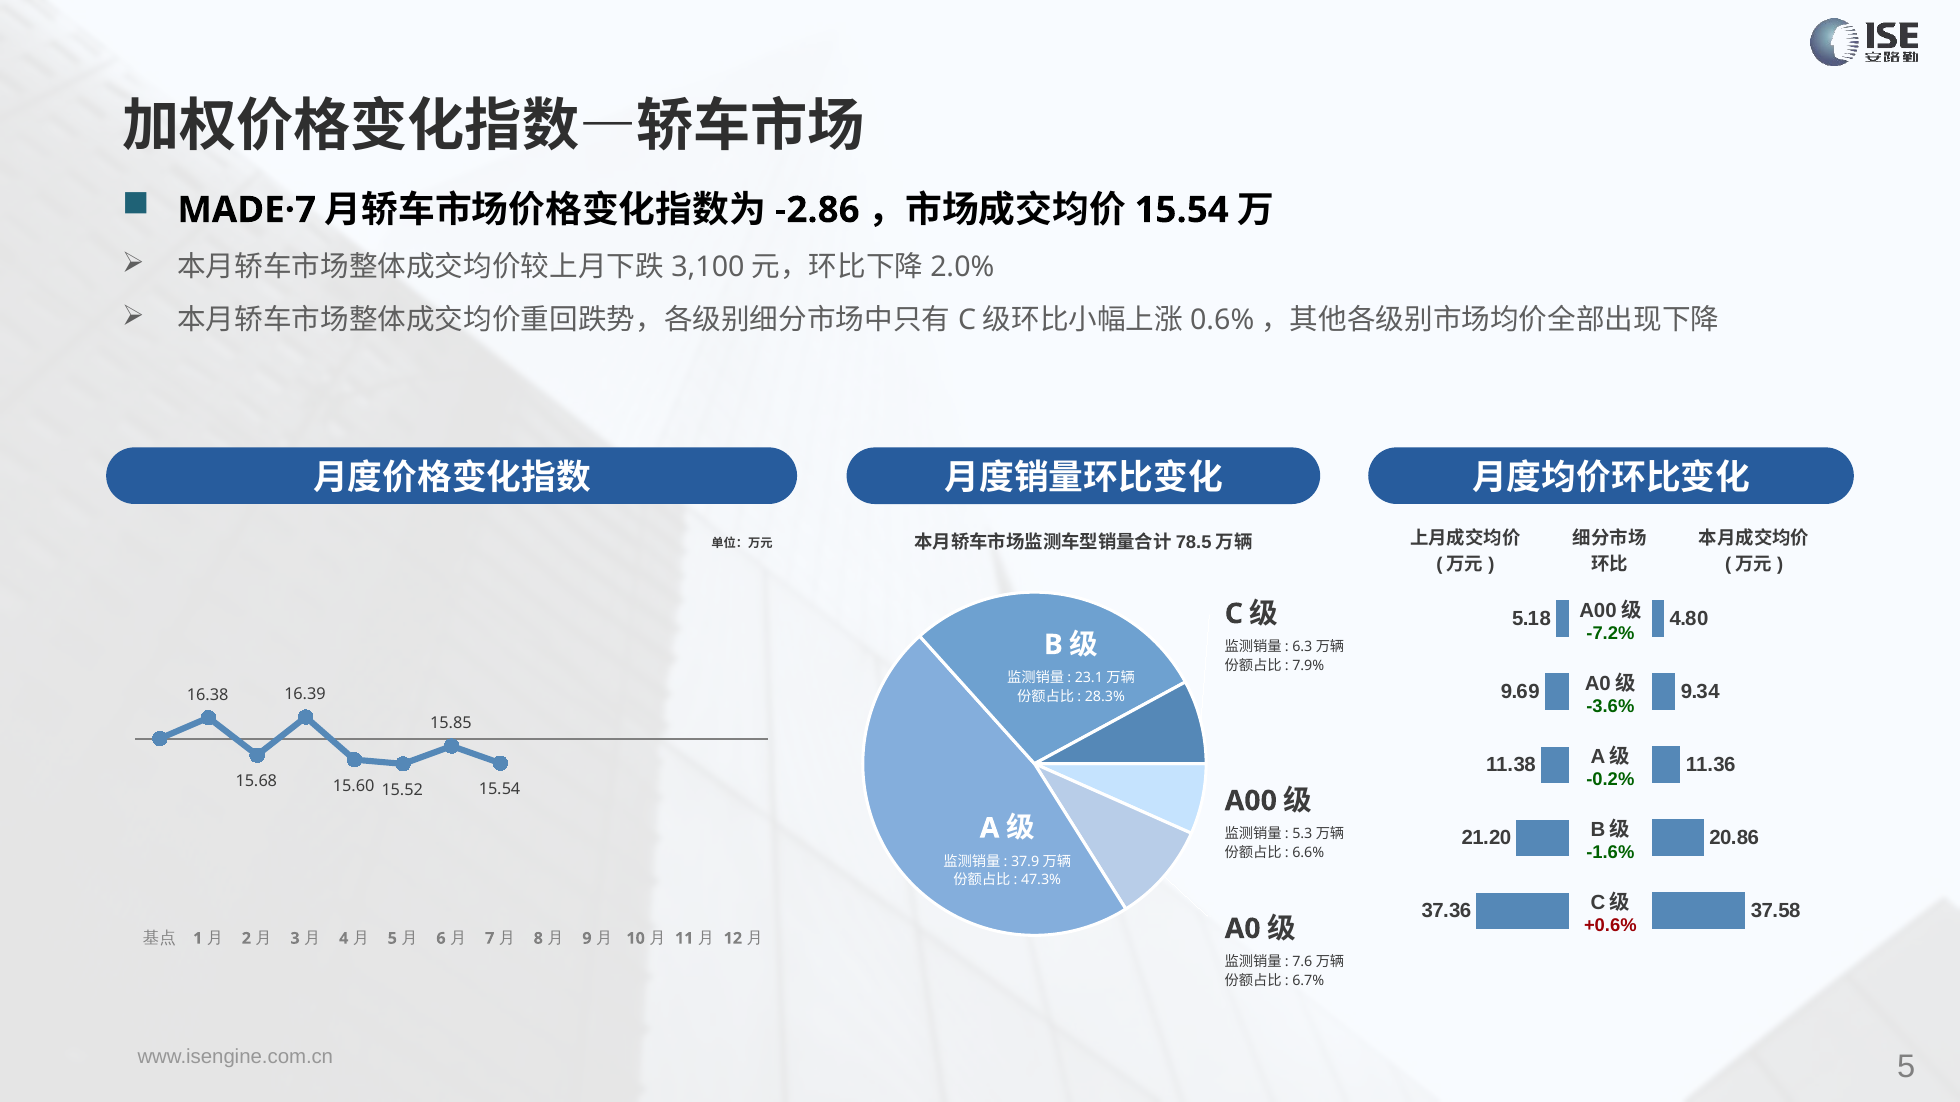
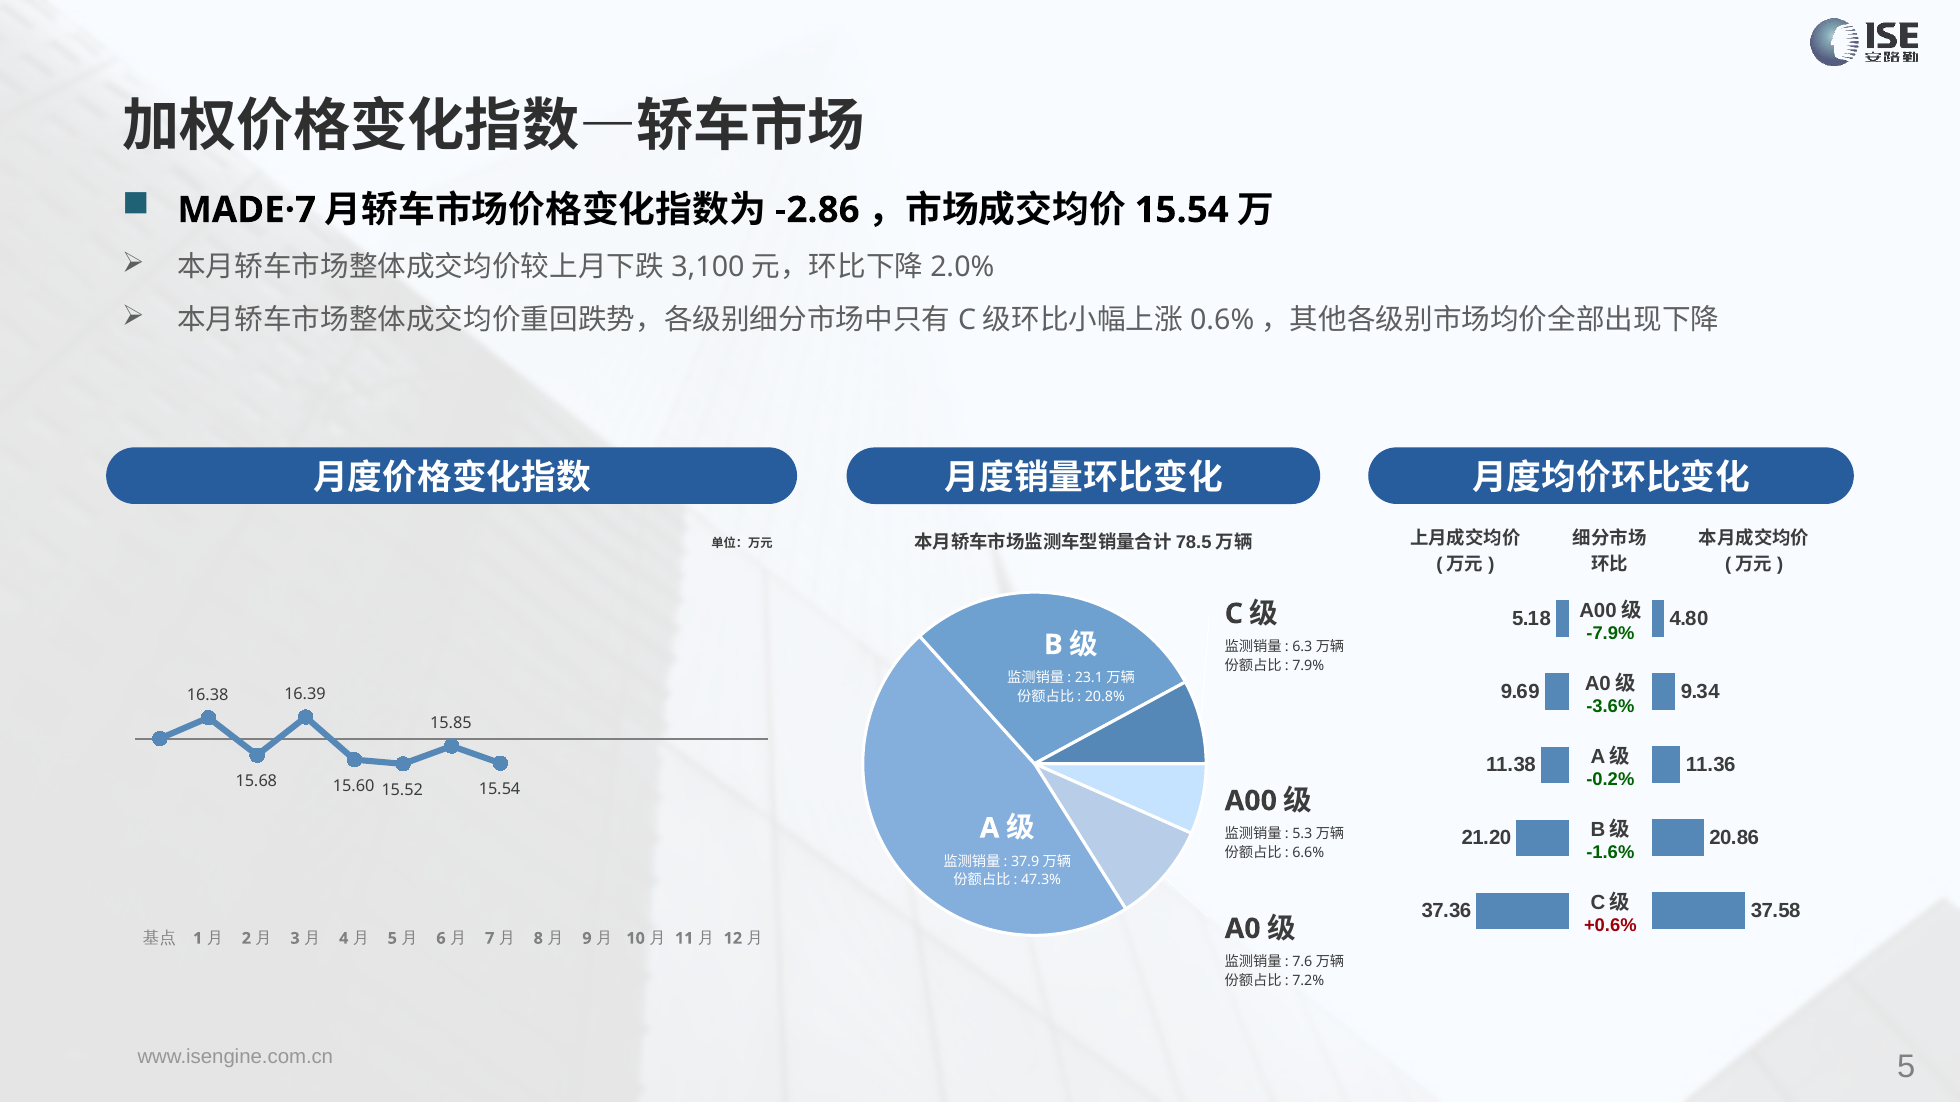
-7.2%: -7.2% -> -7.9% (1610, 634)
28.3%: 28.3% -> 20.8% (1105, 697)
6.7%: 6.7% -> 7.2% (1308, 981)
